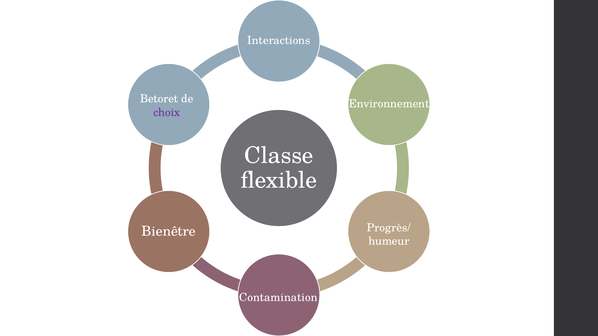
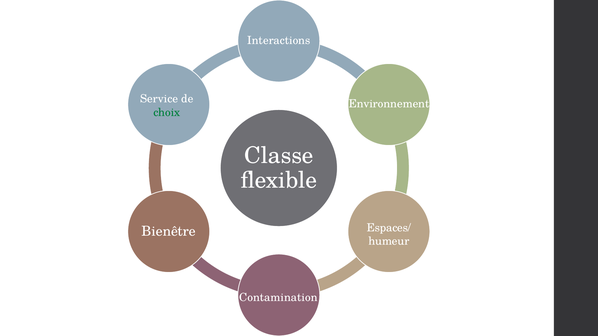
Betoret: Betoret -> Service (159, 99)
choix colour: purple -> green (167, 112)
Progrès/: Progrès/ -> Espaces/ (389, 228)
